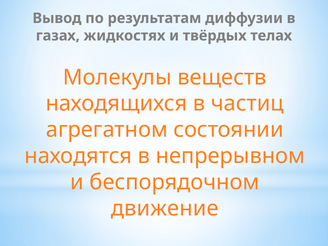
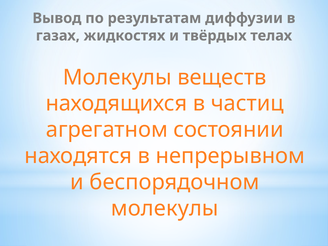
движение: движение -> молекулы (165, 208)
